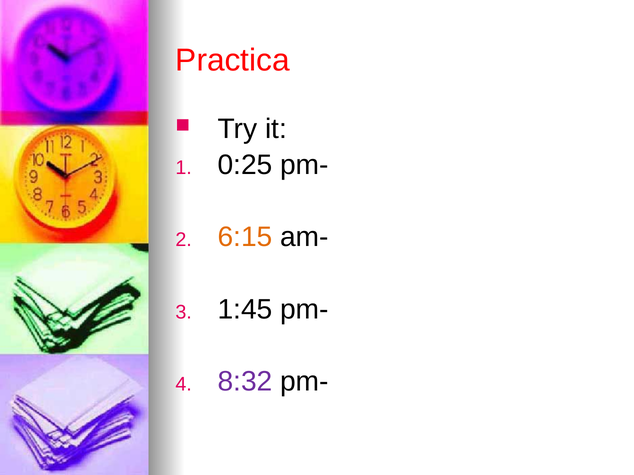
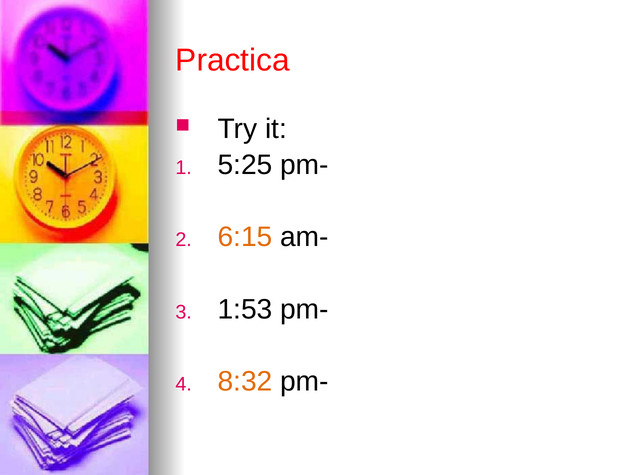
0:25: 0:25 -> 5:25 (245, 165)
1:45: 1:45 -> 1:53 (245, 310)
8:32 colour: purple -> orange (245, 382)
